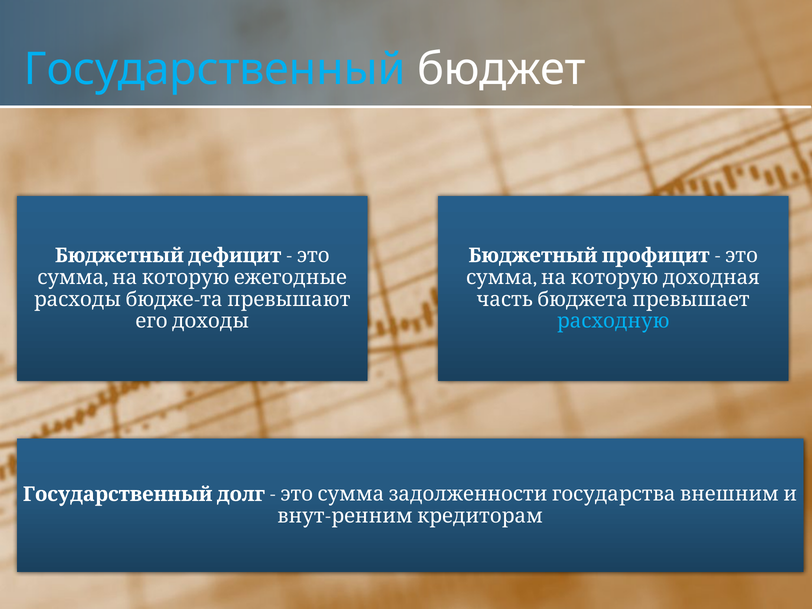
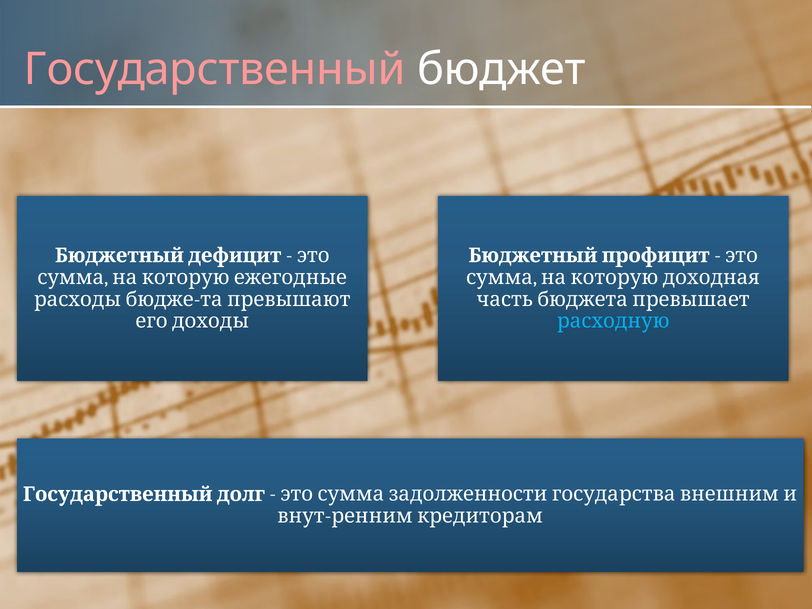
Государственный colour: light blue -> pink (215, 70)
